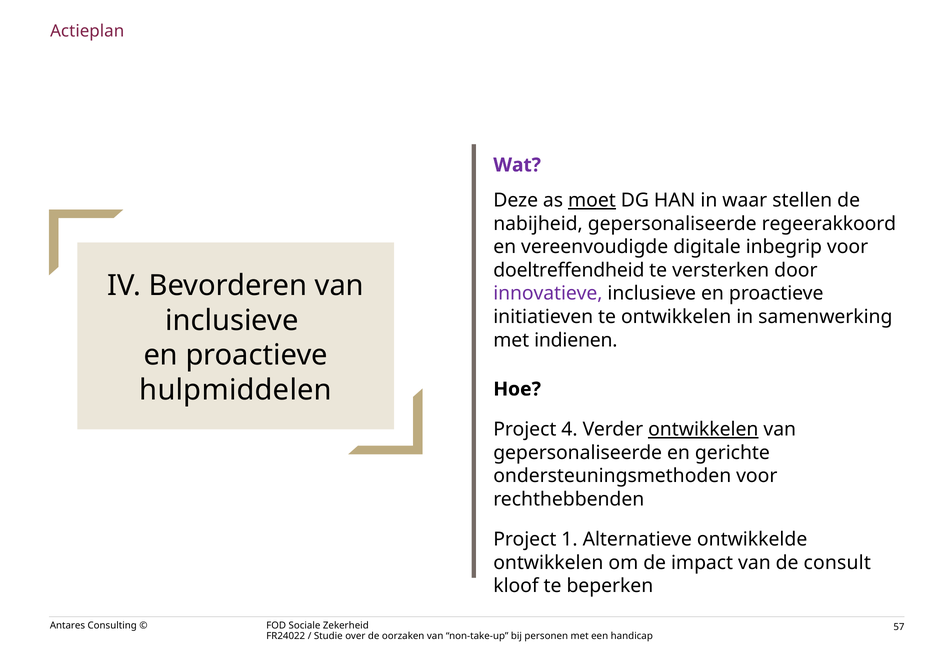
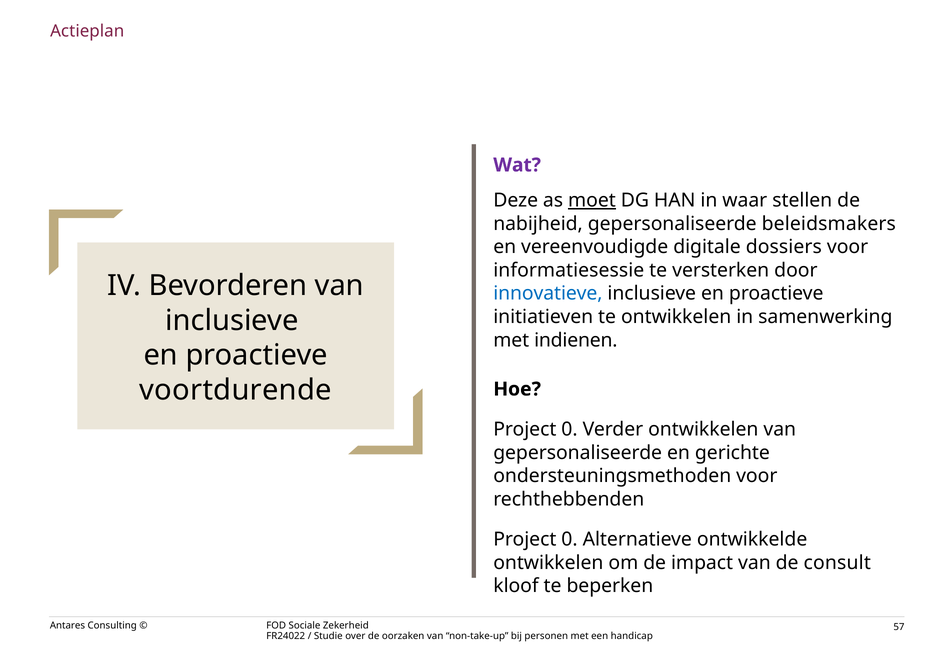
regeerakkoord: regeerakkoord -> beleidsmakers (829, 224)
inbegrip: inbegrip -> dossiers (784, 247)
doeltreffendheid: doeltreffendheid -> informatiesessie (569, 270)
innovatieve colour: purple -> blue (548, 294)
hulpmiddelen: hulpmiddelen -> voortdurende (236, 390)
4: 4 -> 0 (570, 429)
ontwikkelen underline: present -> none (703, 429)
1: 1 -> 0 (570, 539)
